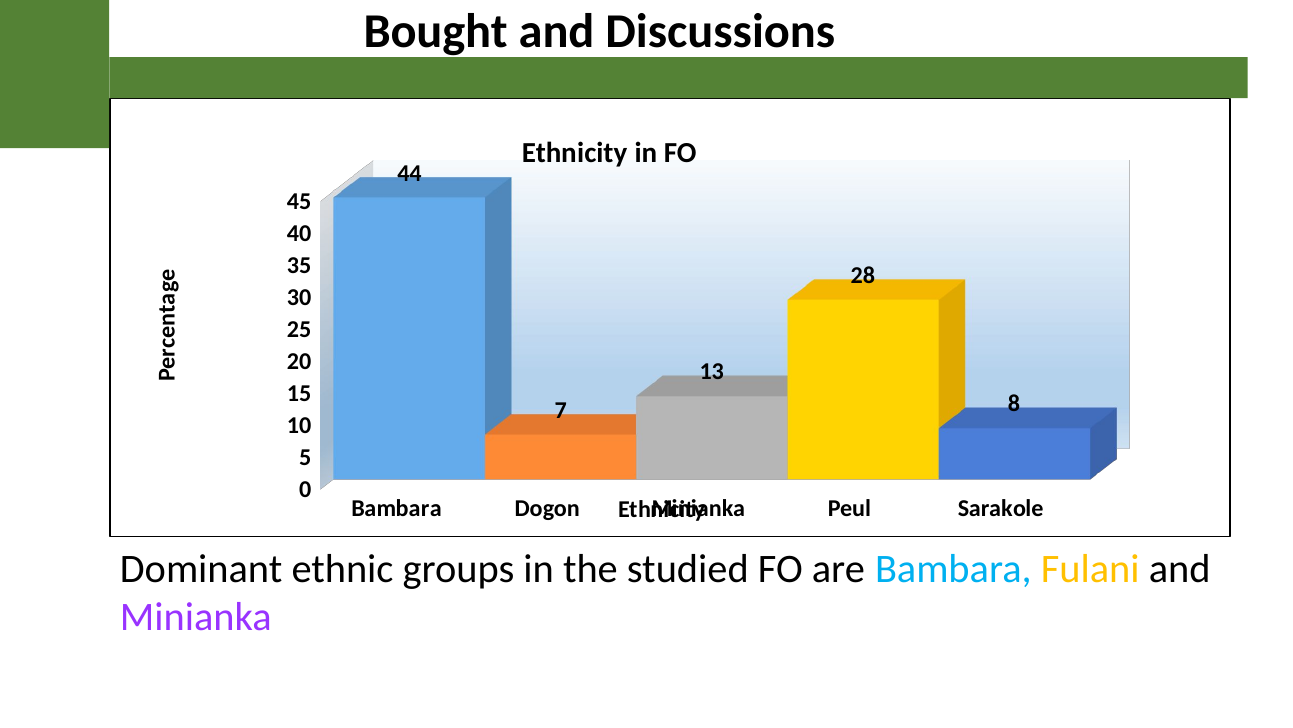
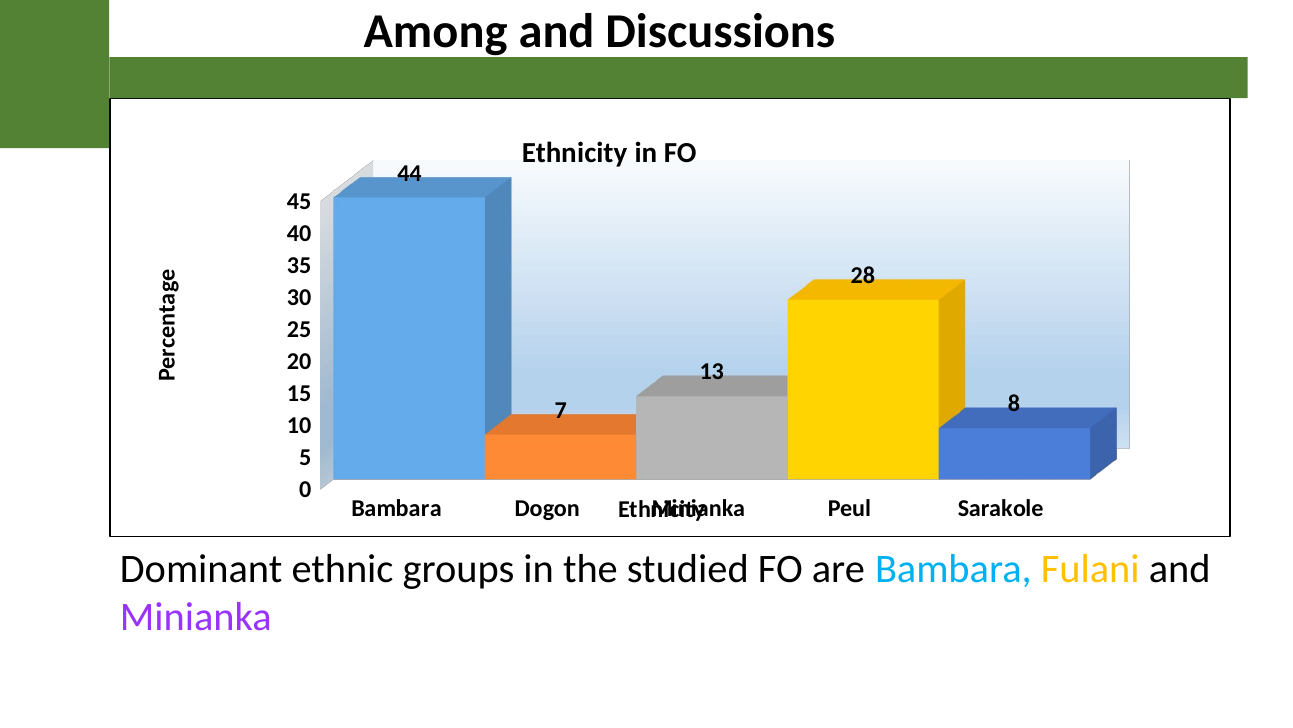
Bought: Bought -> Among (436, 32)
